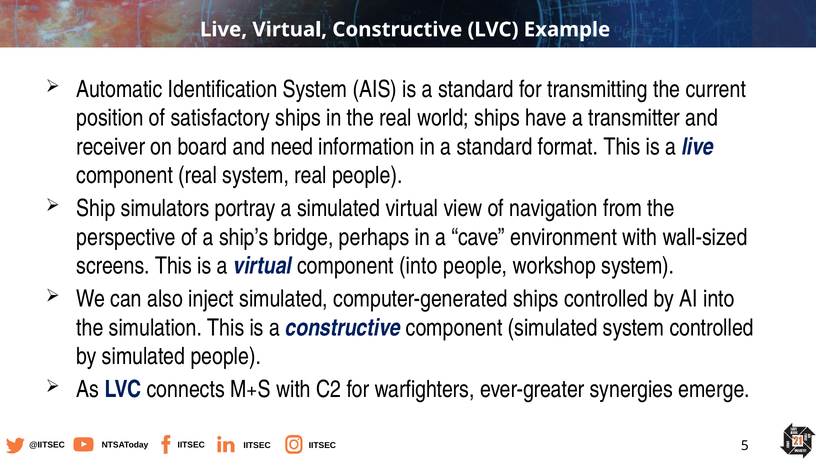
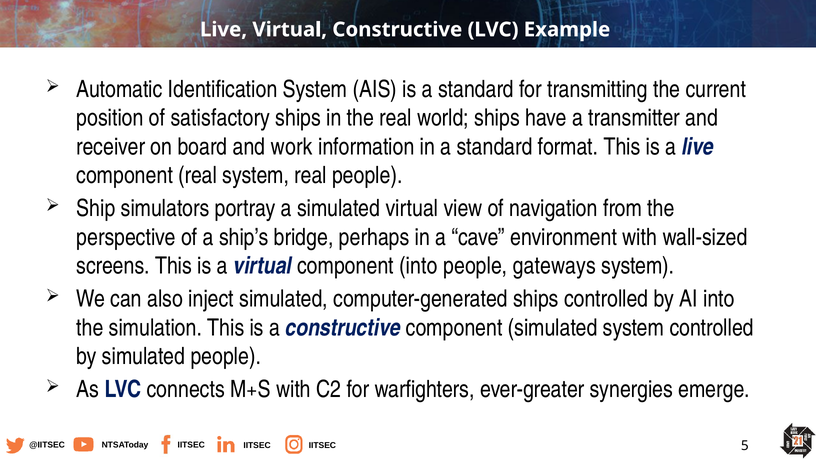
need: need -> work (292, 147)
workshop: workshop -> gateways (554, 266)
